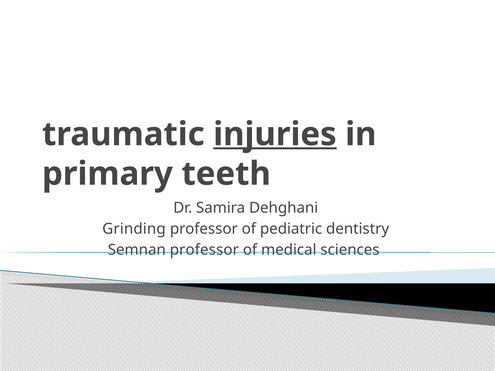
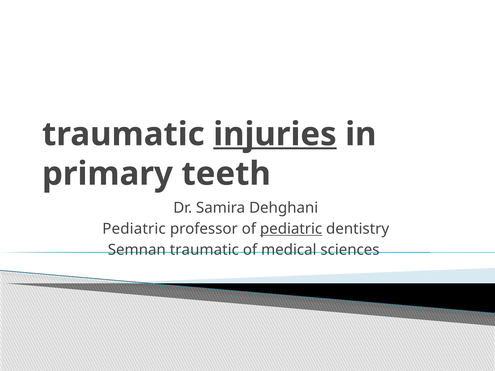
Grinding: Grinding -> Pediatric (134, 229)
pediatric underline: none -> present (291, 229)
Semnan professor: professor -> traumatic (204, 250)
